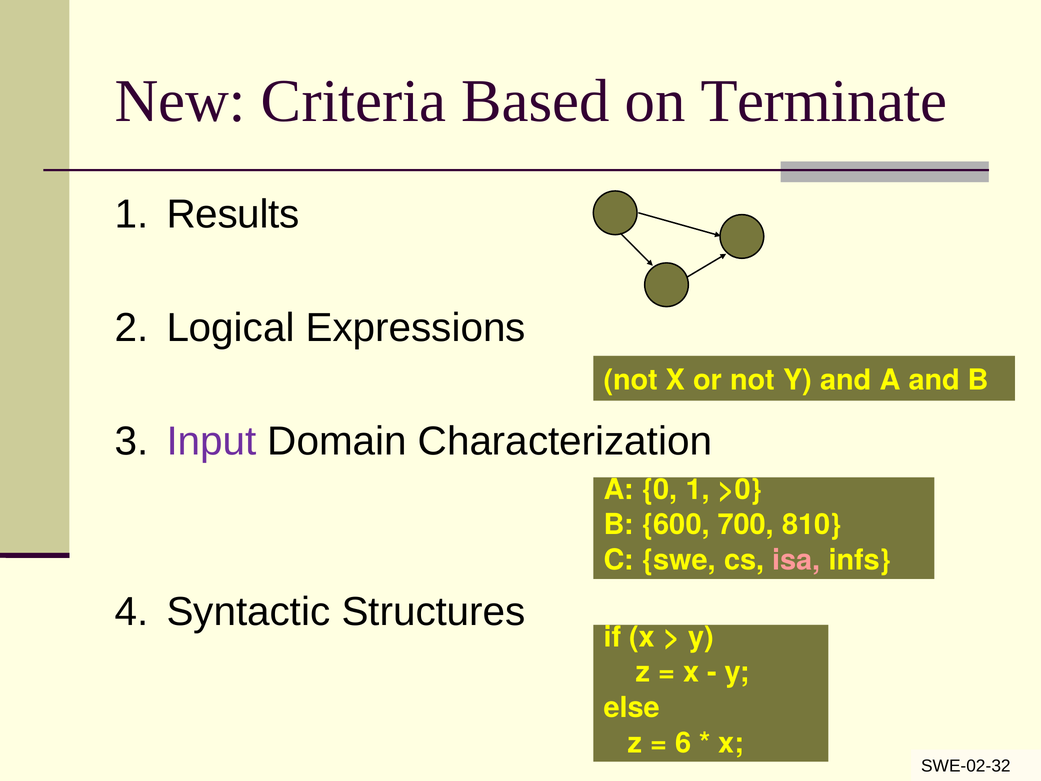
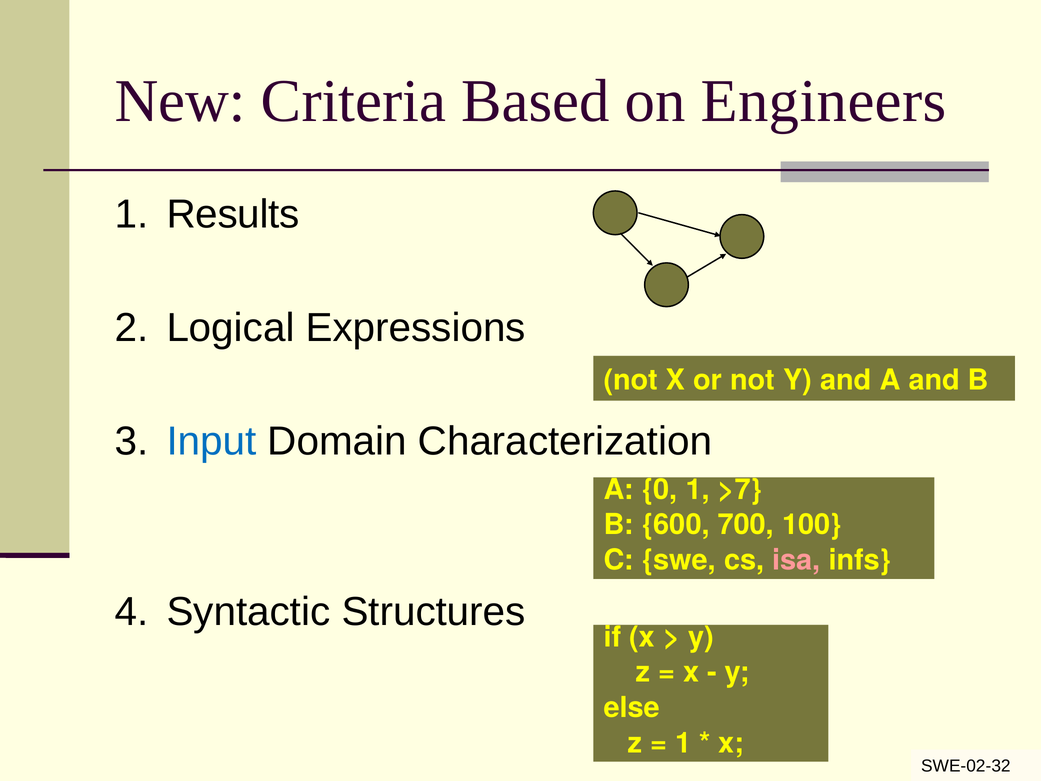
Terminate: Terminate -> Engineers (824, 101)
Input colour: purple -> blue (211, 441)
>0: >0 -> >7 (740, 489)
810: 810 -> 100 (812, 525)
6: 6 -> 1 (683, 743)
